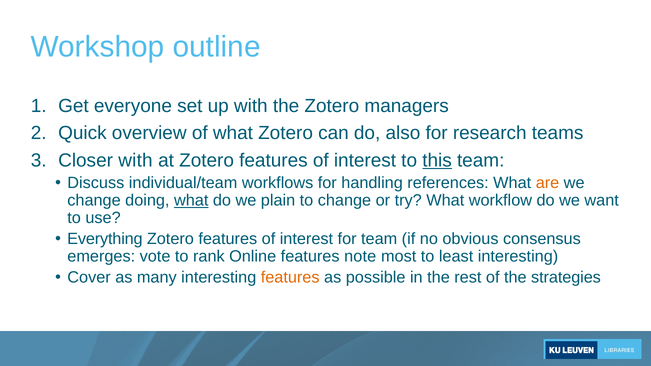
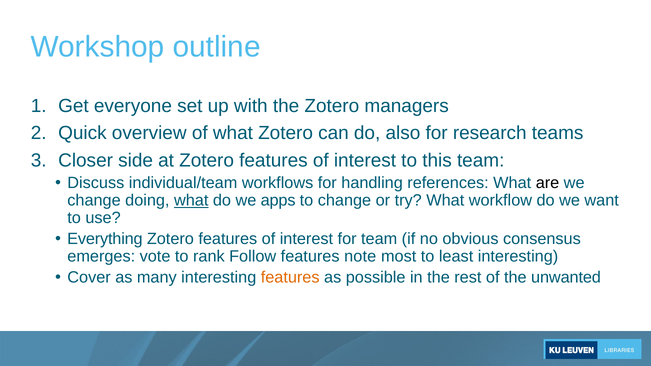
Closer with: with -> side (136, 160)
this underline: present -> none (437, 160)
are colour: orange -> black (548, 183)
plain: plain -> apps (278, 200)
Online: Online -> Follow (253, 257)
strategies: strategies -> unwanted (566, 278)
